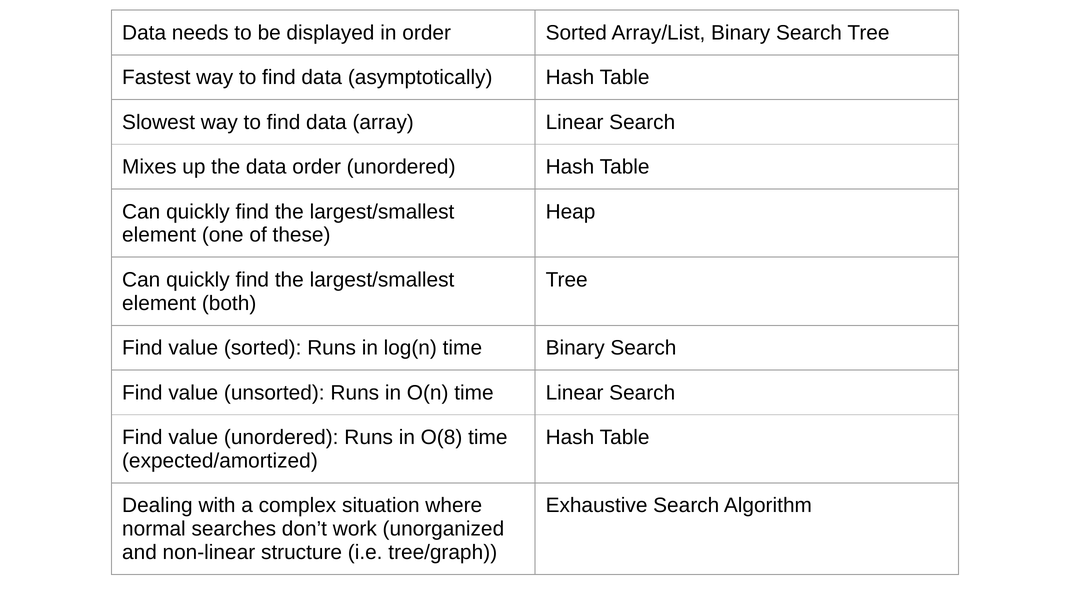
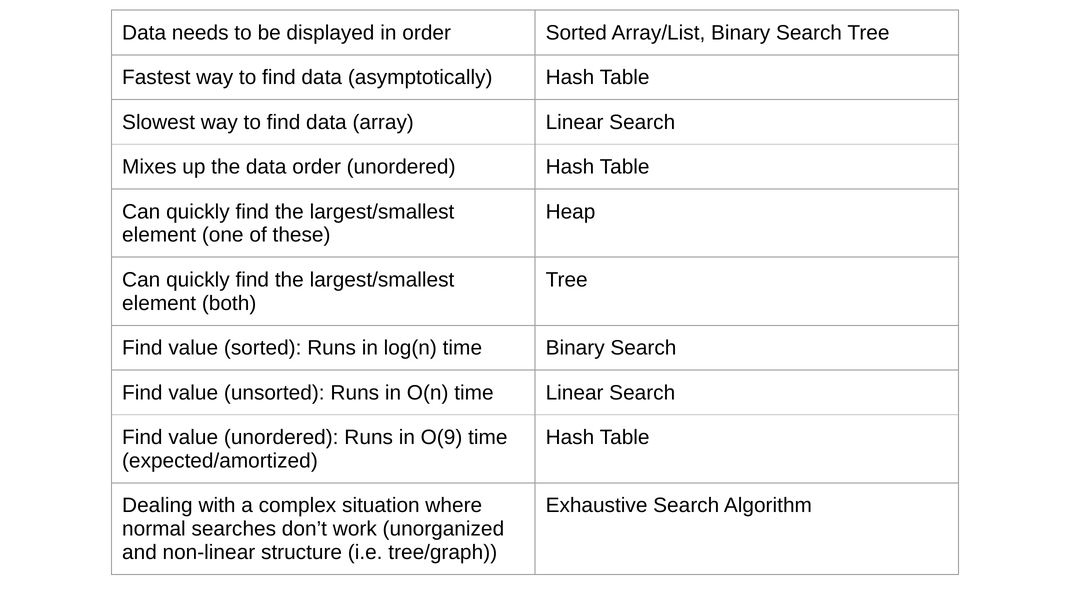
O(8: O(8 -> O(9 (442, 437)
